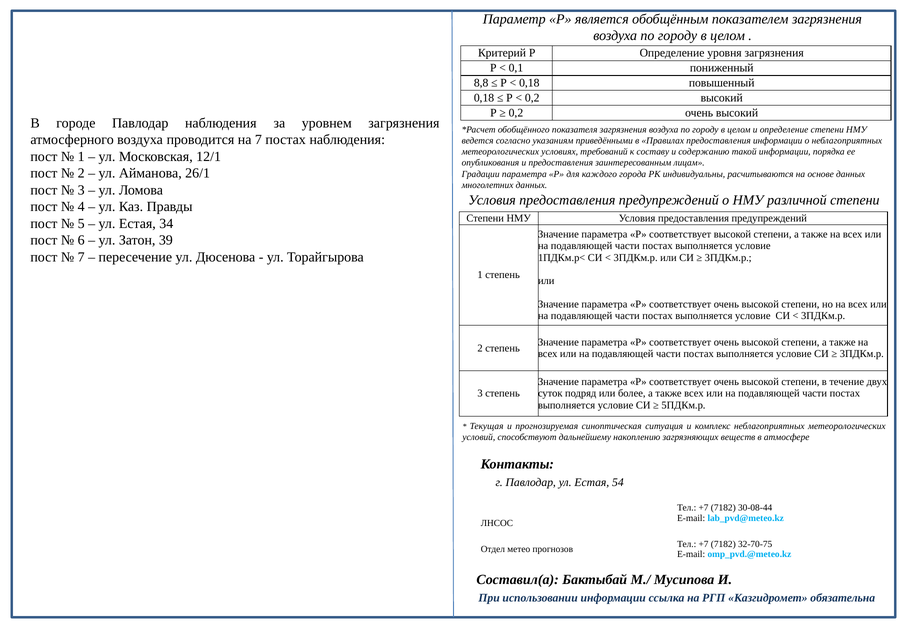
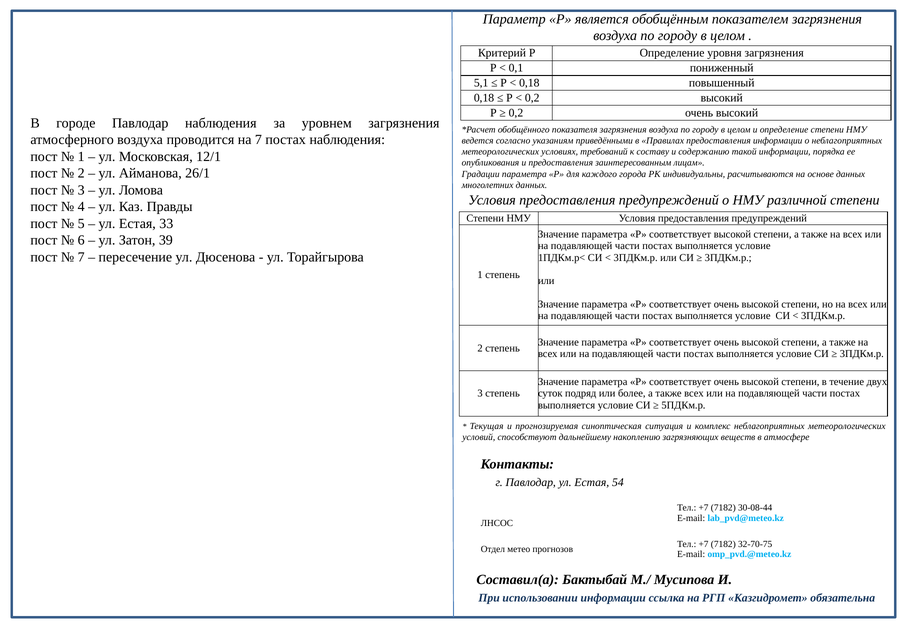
8,8: 8,8 -> 5,1 (481, 83)
34: 34 -> 33 (166, 223)
